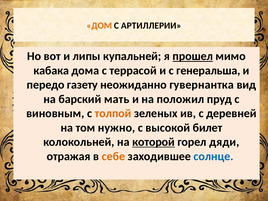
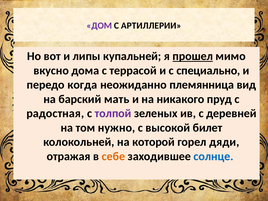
ДОМ colour: orange -> purple (99, 26)
кабака: кабака -> вкусно (51, 71)
генеральша: генеральша -> специально (208, 71)
газету: газету -> когда (82, 85)
гувернантка: гувернантка -> племянница (202, 85)
положил: положил -> никакого (180, 99)
виновным: виновным -> радостная (55, 113)
толпой colour: orange -> purple (113, 113)
которой underline: present -> none (153, 142)
